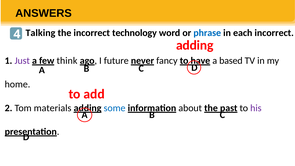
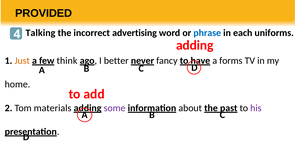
ANSWERS: ANSWERS -> PROVIDED (44, 13)
technology: technology -> advertising (134, 33)
each incorrect: incorrect -> uniforms (274, 33)
Just colour: purple -> orange (22, 61)
future: future -> better (116, 61)
based: based -> forms (231, 61)
some colour: blue -> purple (115, 108)
